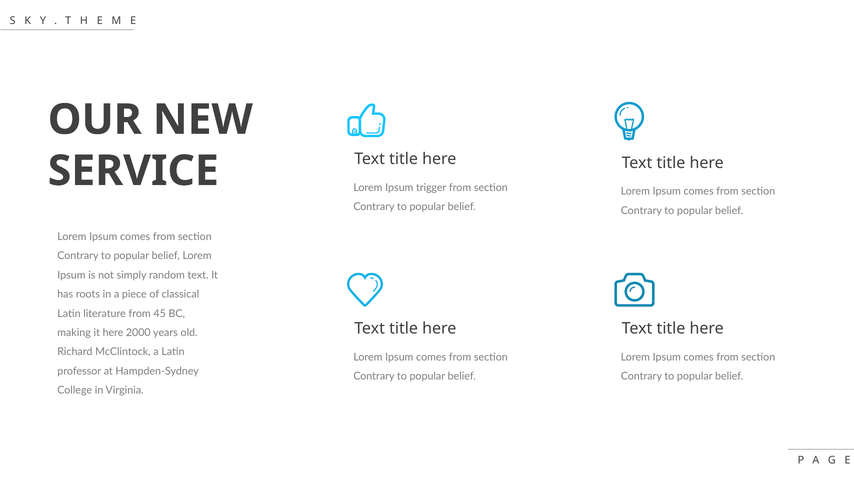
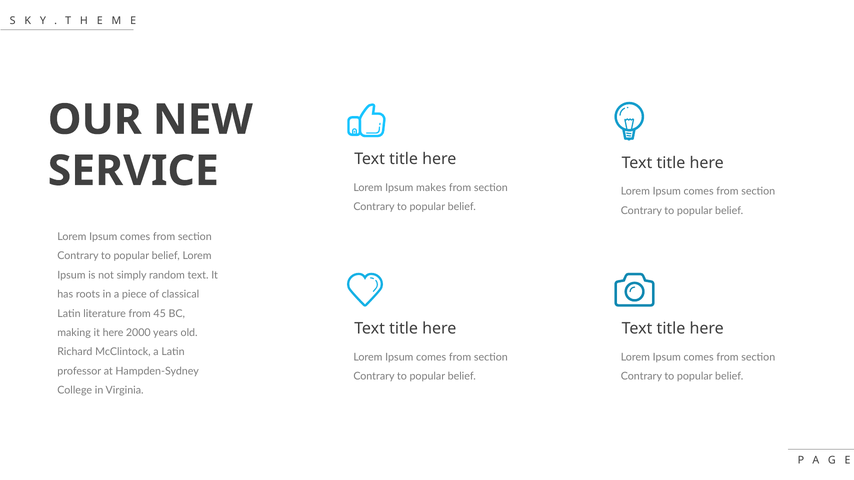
trigger: trigger -> makes (431, 188)
